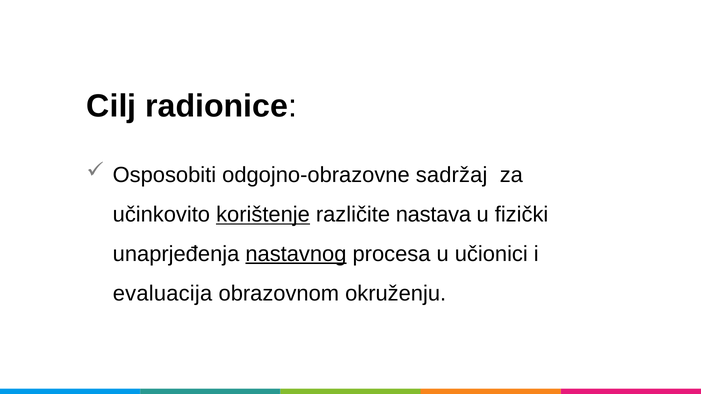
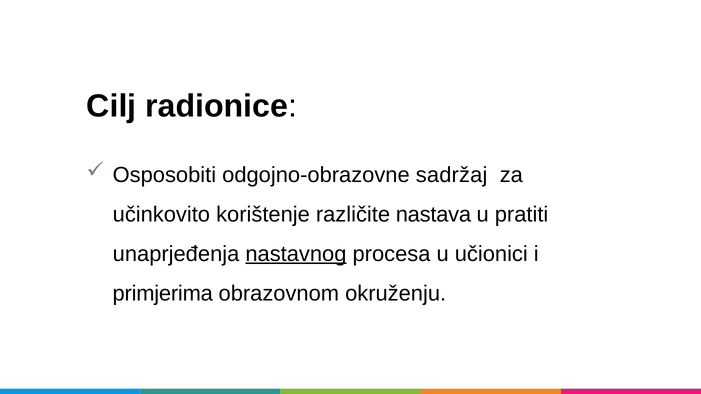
korištenje underline: present -> none (263, 215)
fizički: fizički -> pratiti (522, 215)
evaluacija: evaluacija -> primjerima (163, 294)
